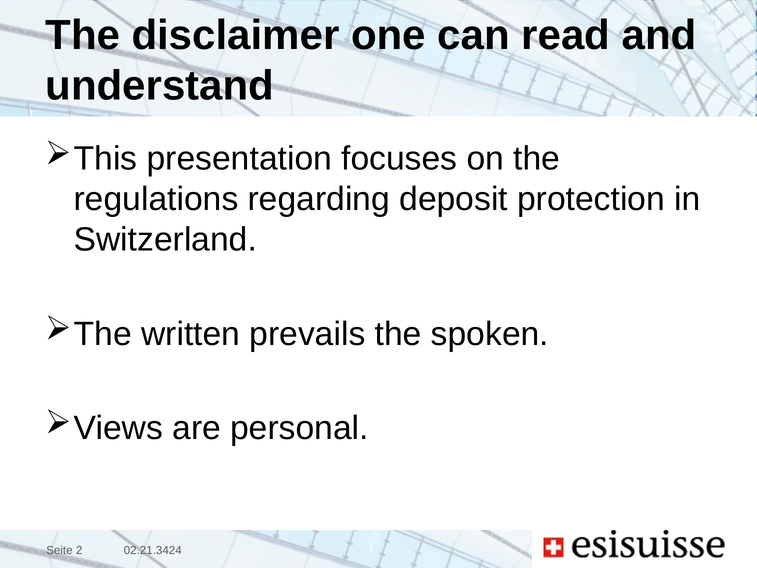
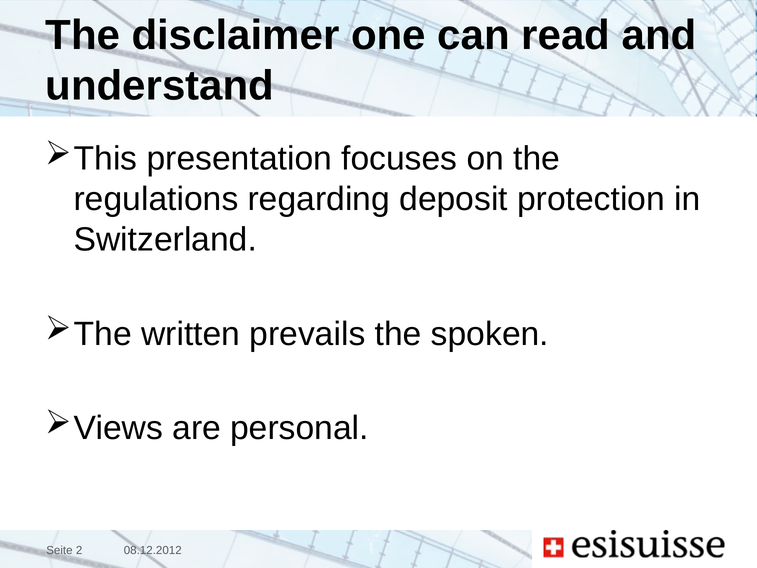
02.21.3424: 02.21.3424 -> 08.12.2012 (153, 550)
